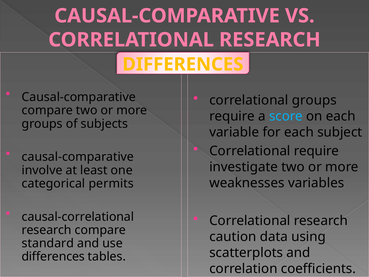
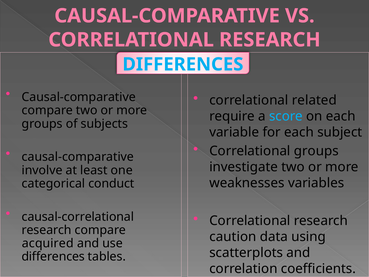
DIFFERENCES colour: yellow -> light blue (183, 64)
groups: groups -> related (314, 100)
Correlational require: require -> groups (316, 151)
permits: permits -> conduct (111, 183)
standard: standard -> acquired (48, 243)
